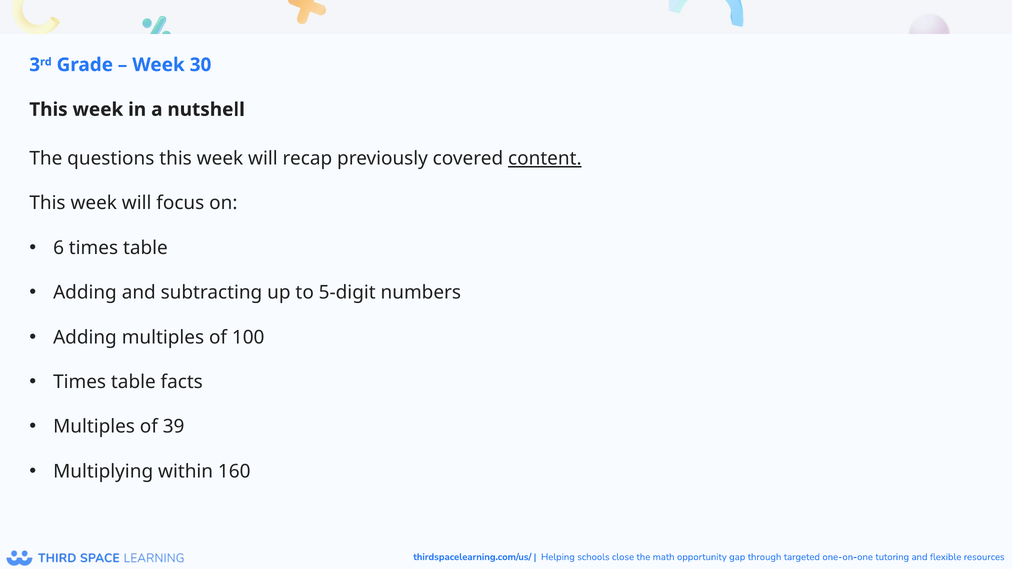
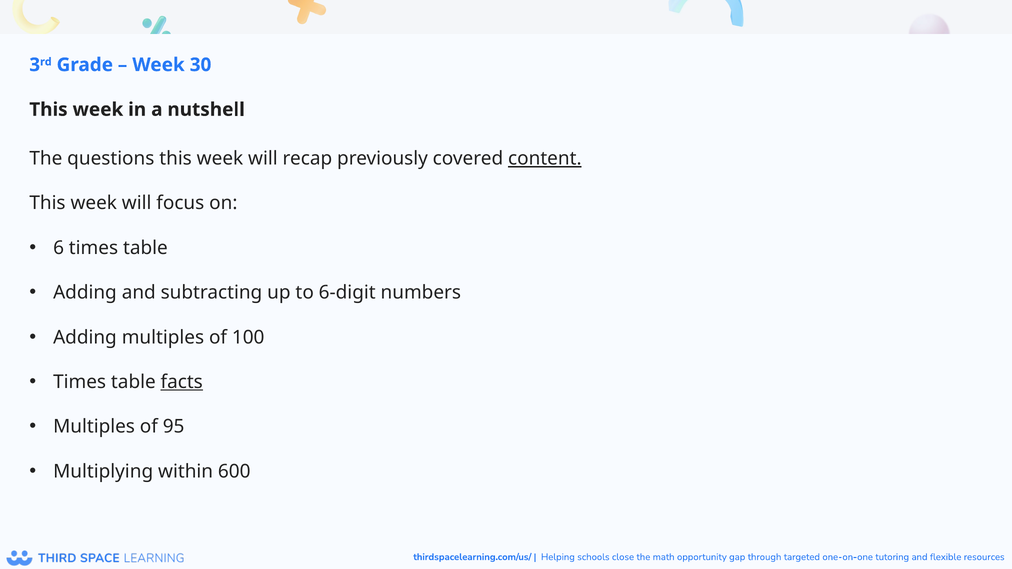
5-digit: 5-digit -> 6-digit (347, 293)
facts underline: none -> present (182, 382)
39: 39 -> 95 (174, 427)
160: 160 -> 600 (234, 472)
